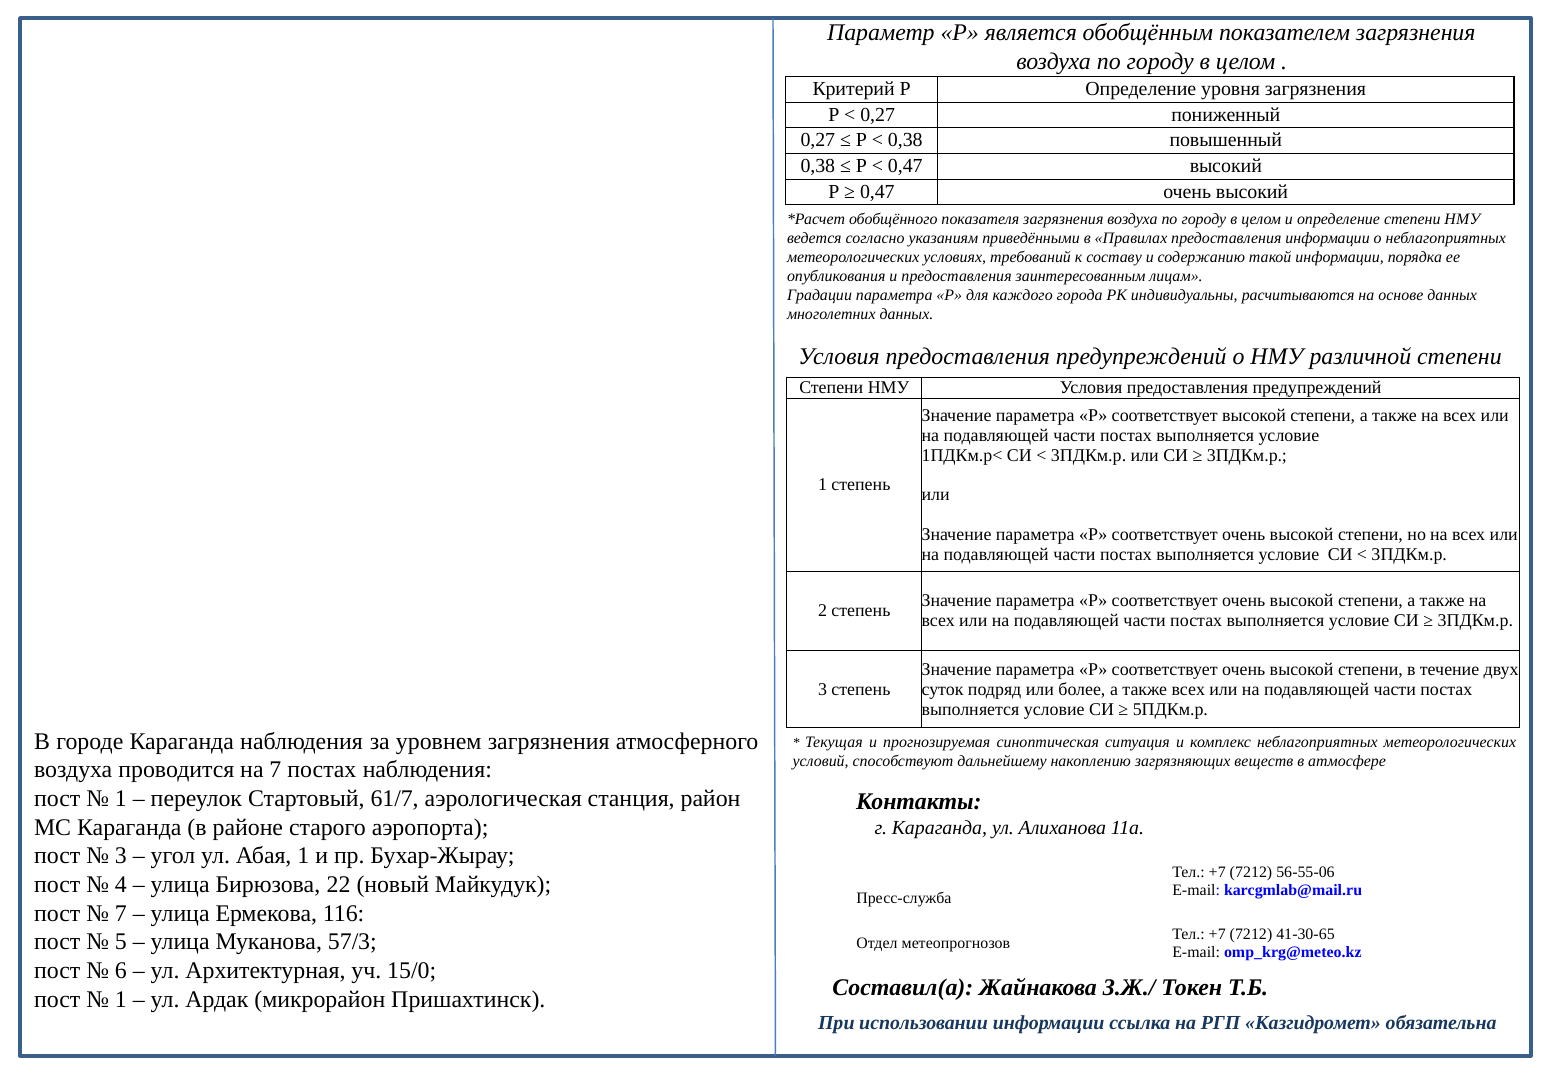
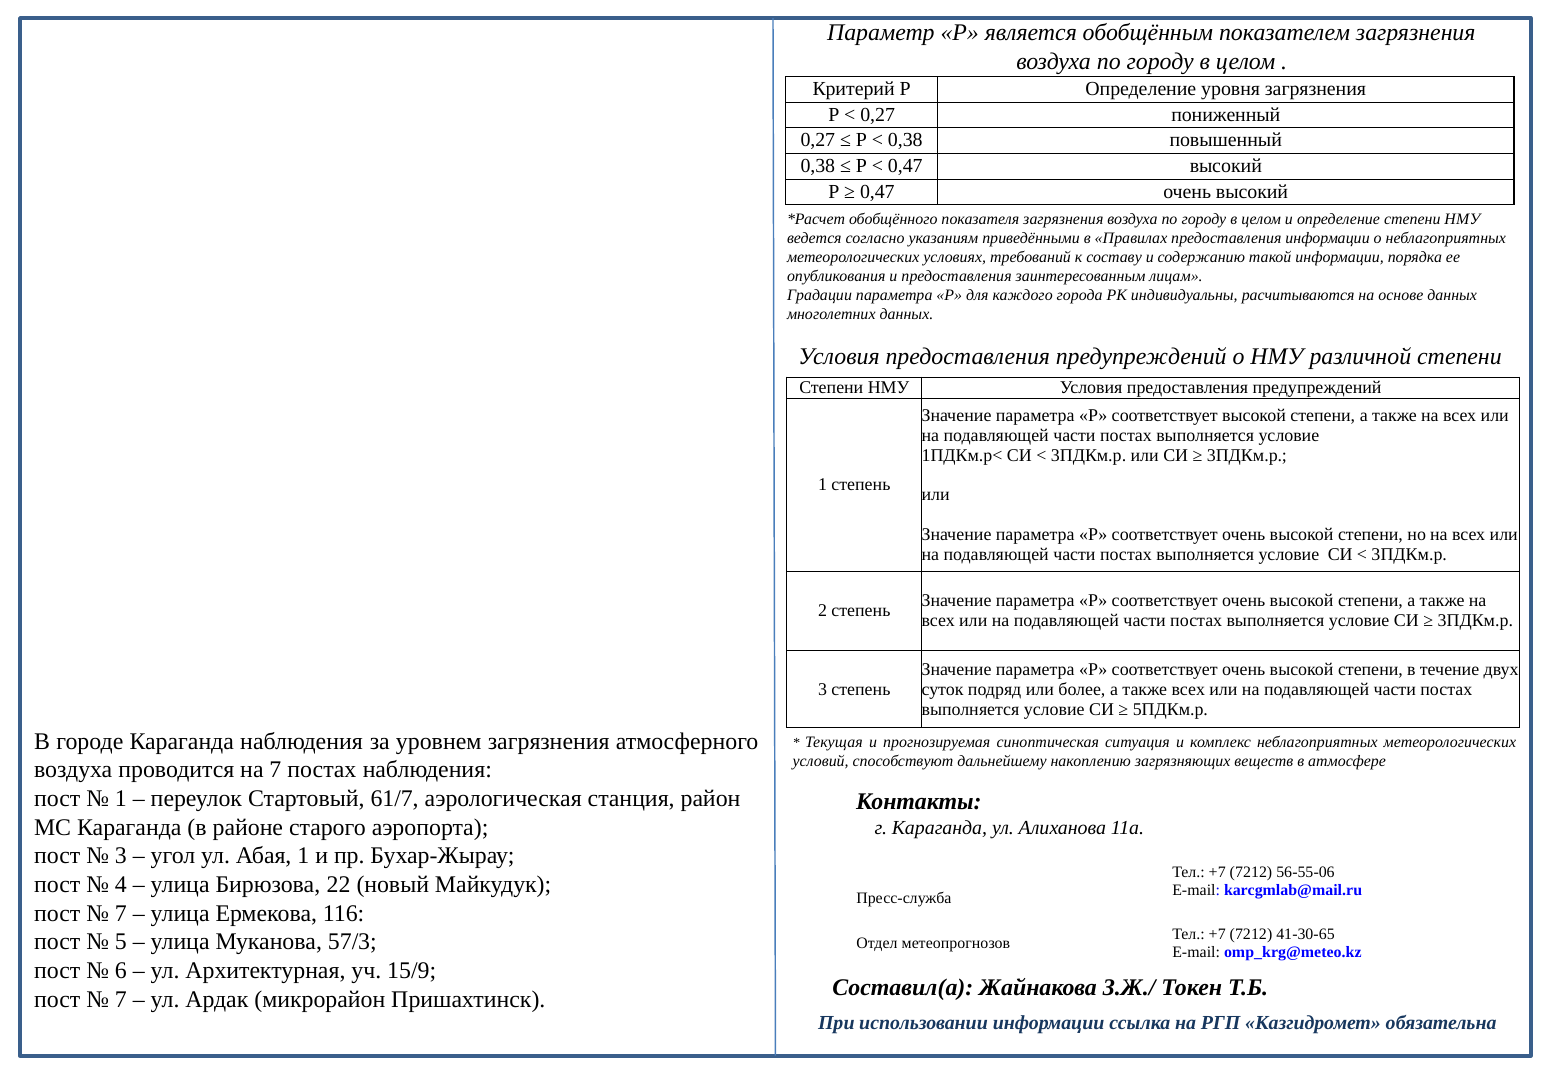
15/0: 15/0 -> 15/9 (412, 970)
1: 1 -> 7 (121, 999)
